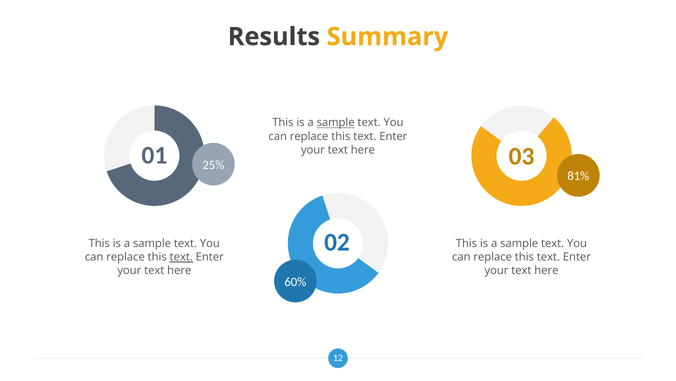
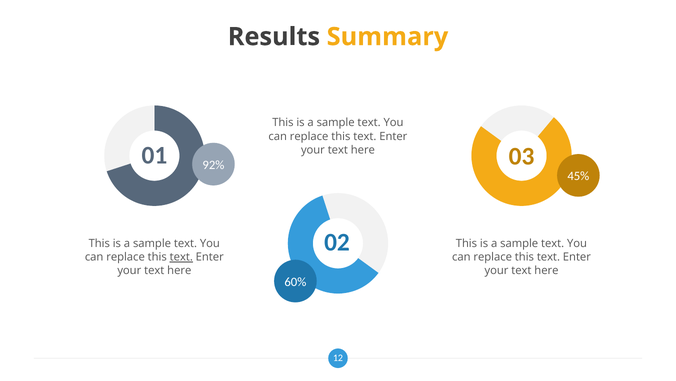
sample underline: present -> none (336, 123)
25%: 25% -> 92% (213, 165)
81%: 81% -> 45% (578, 176)
